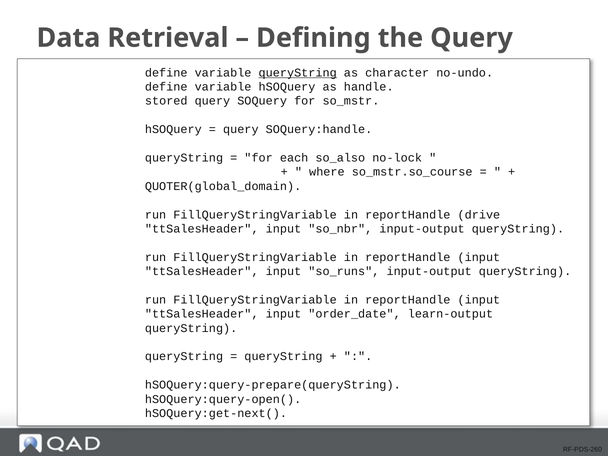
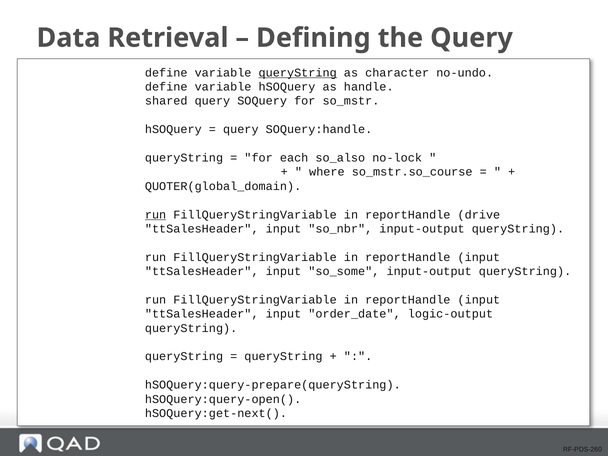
stored: stored -> shared (166, 101)
run underline: none -> present (156, 215)
so_runs: so_runs -> so_some (344, 271)
learn-output: learn-output -> logic-output (450, 314)
